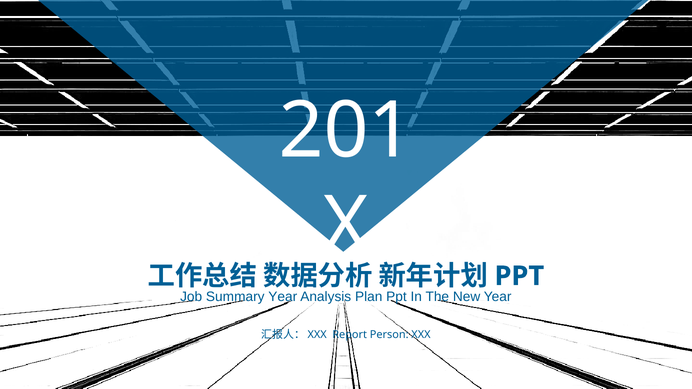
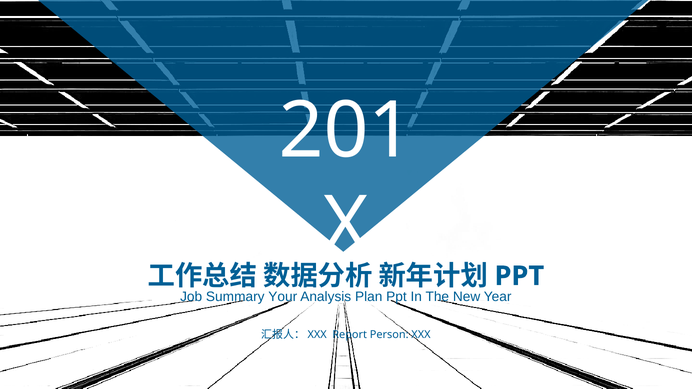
Summary Year: Year -> Your (283, 297)
